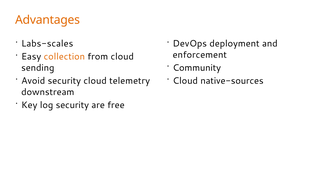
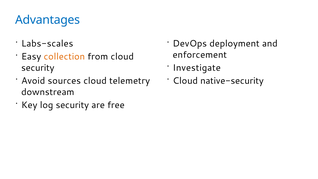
Advantages colour: orange -> blue (48, 20)
Community: Community -> Investigate (197, 68)
sending: sending -> security (38, 68)
Avoid security: security -> sources (64, 81)
native-sources: native-sources -> native-security (232, 81)
